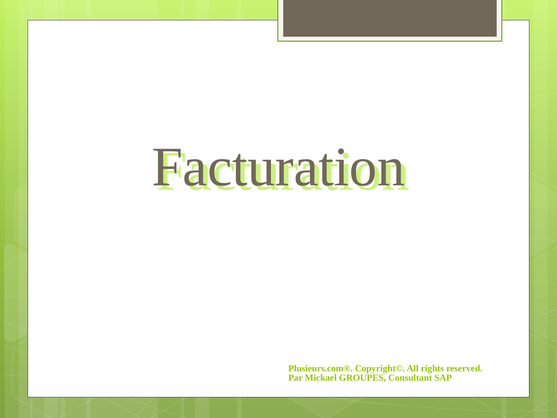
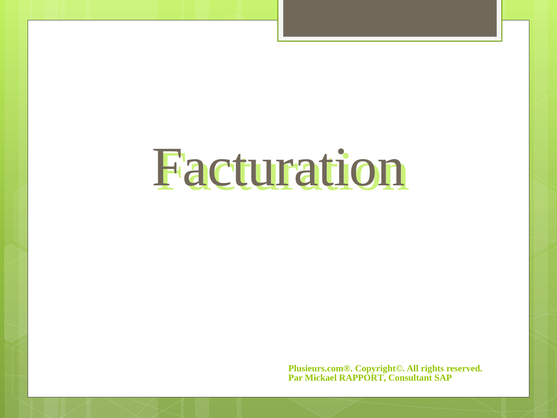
GROUPES: GROUPES -> RAPPORT (362, 377)
